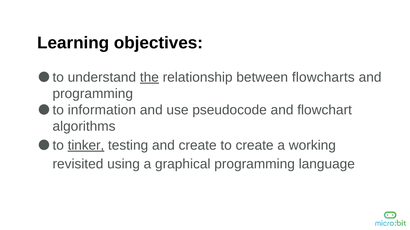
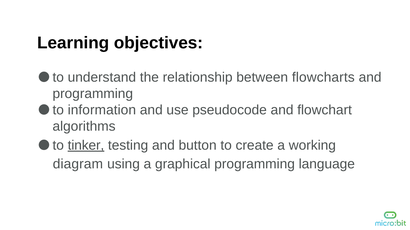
the underline: present -> none (149, 78)
and create: create -> button (198, 146)
revisited: revisited -> diagram (78, 165)
